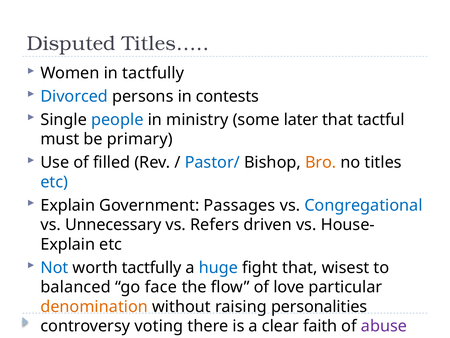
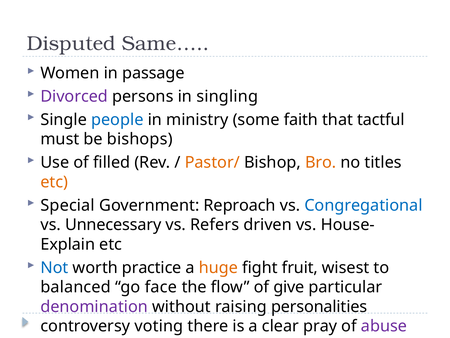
Titles…: Titles… -> Same… (166, 43)
in tactfully: tactfully -> passage (153, 73)
Divorced colour: blue -> purple (74, 96)
contests: contests -> singling (227, 96)
later: later -> faith (301, 120)
primary: primary -> bishops (140, 139)
Pastor/ colour: blue -> orange (212, 162)
etc colour: blue -> orange (54, 182)
Explain: Explain -> Special (68, 205)
Passages: Passages -> Reproach (240, 205)
worth tactfully: tactfully -> practice (152, 267)
huge colour: blue -> orange (218, 267)
fight that: that -> fruit (300, 267)
love: love -> give (289, 287)
denomination colour: orange -> purple (94, 306)
faith: faith -> pray (320, 326)
